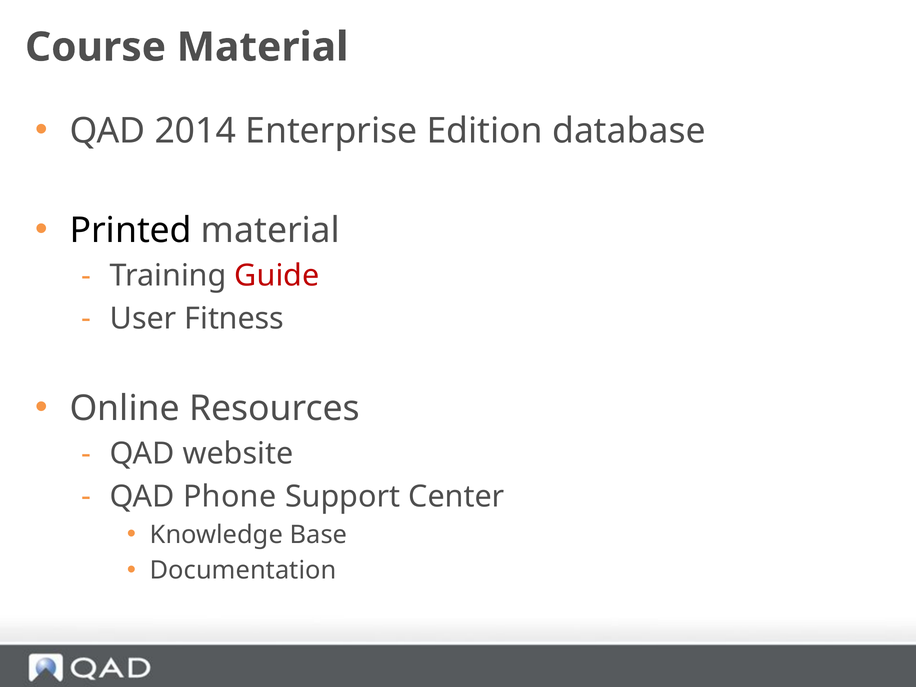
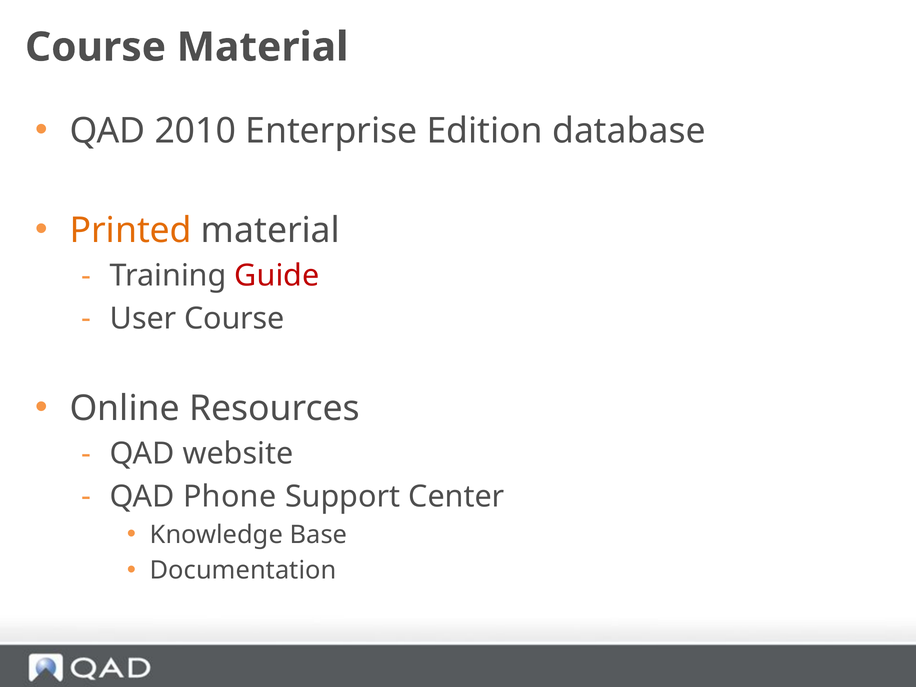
2014: 2014 -> 2010 (195, 131)
Printed colour: black -> orange (131, 230)
User Fitness: Fitness -> Course (234, 319)
